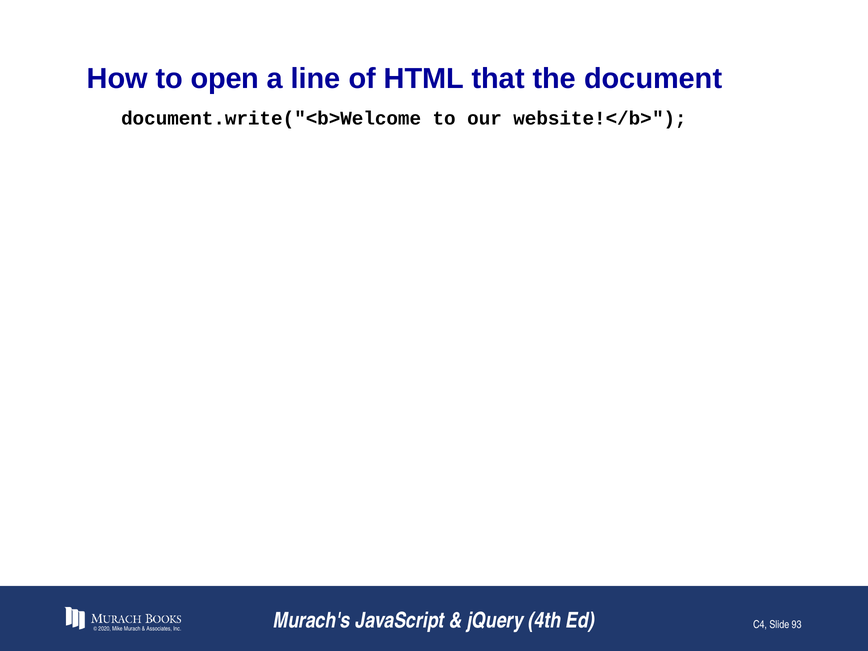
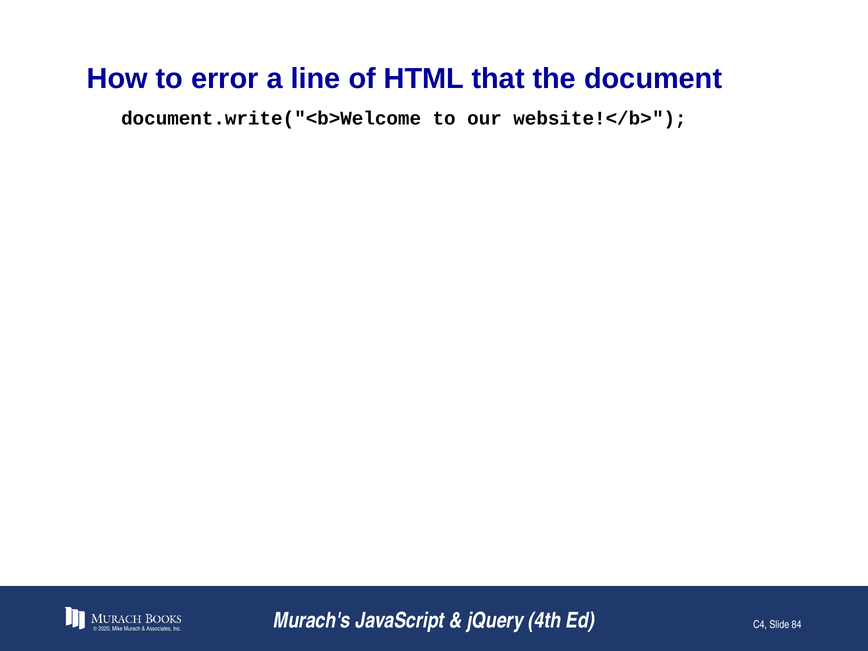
open: open -> error (225, 79)
93: 93 -> 84 (797, 625)
